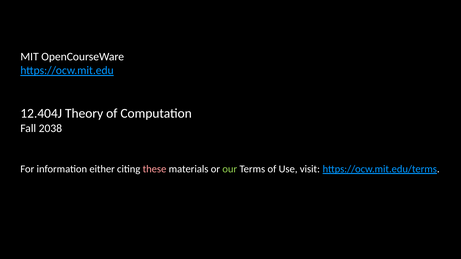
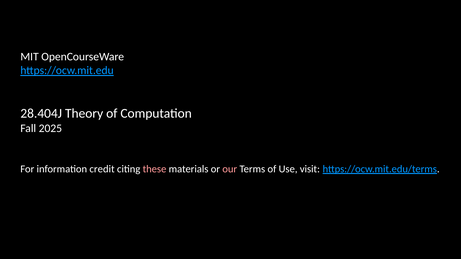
12.404J: 12.404J -> 28.404J (41, 114)
2038: 2038 -> 2025 (50, 128)
either: either -> credit (102, 169)
our colour: light green -> pink (230, 169)
